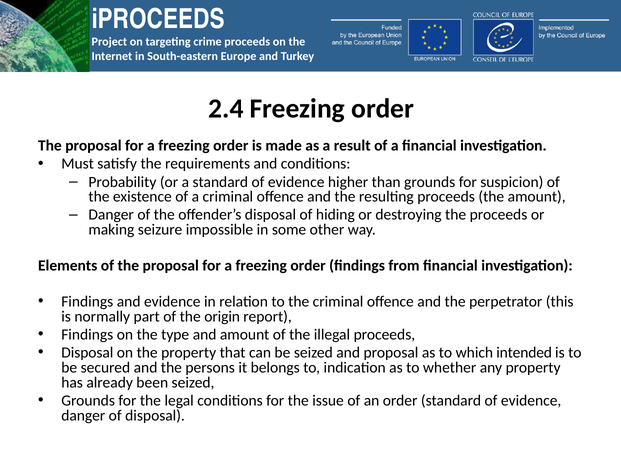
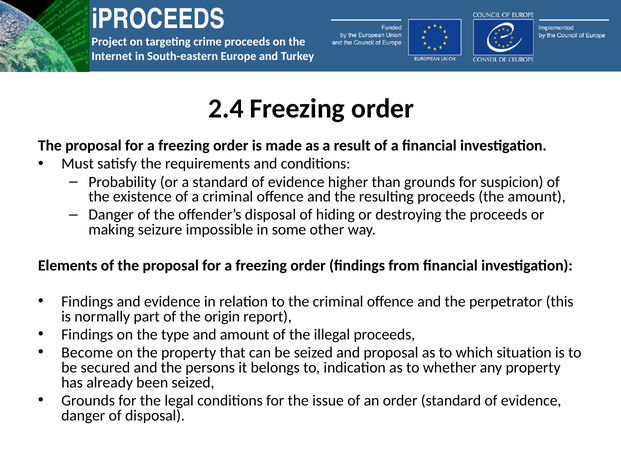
Disposal: Disposal -> Become (87, 353)
intended: intended -> situation (524, 353)
